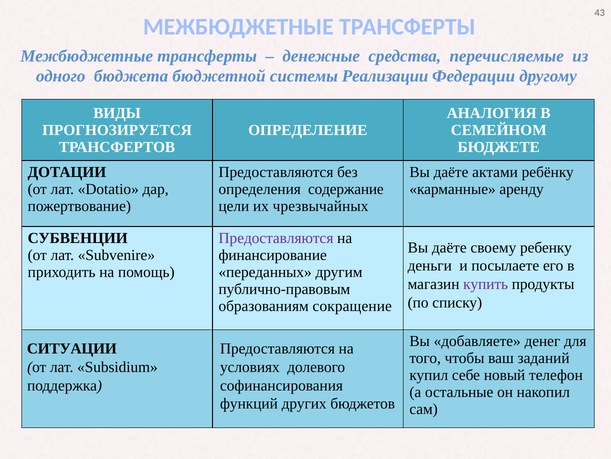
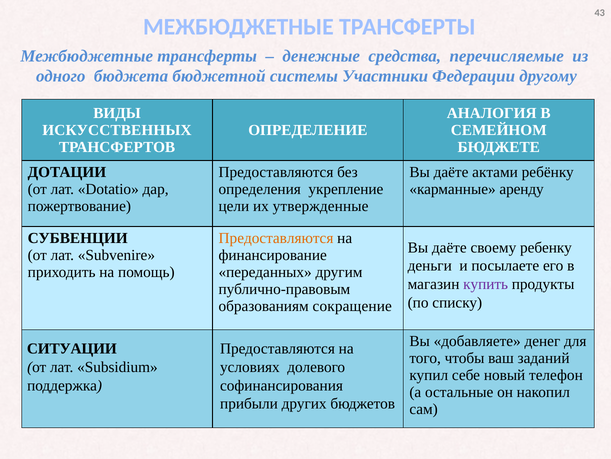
Реализации: Реализации -> Участники (385, 76)
ПРОГНОЗИРУЕТСЯ: ПРОГНОЗИРУЕТСЯ -> ИСКУССТВЕННЫХ (117, 130)
содержание: содержание -> укрепление (346, 189)
чрезвычайных: чрезвычайных -> утвержденные (321, 206)
Предоставляются colour: purple -> orange (276, 238)
функций: функций -> прибыли (249, 403)
